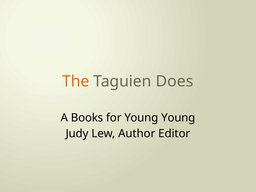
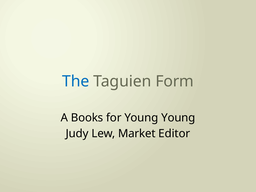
The colour: orange -> blue (76, 81)
Does: Does -> Form (175, 81)
Author: Author -> Market (137, 134)
